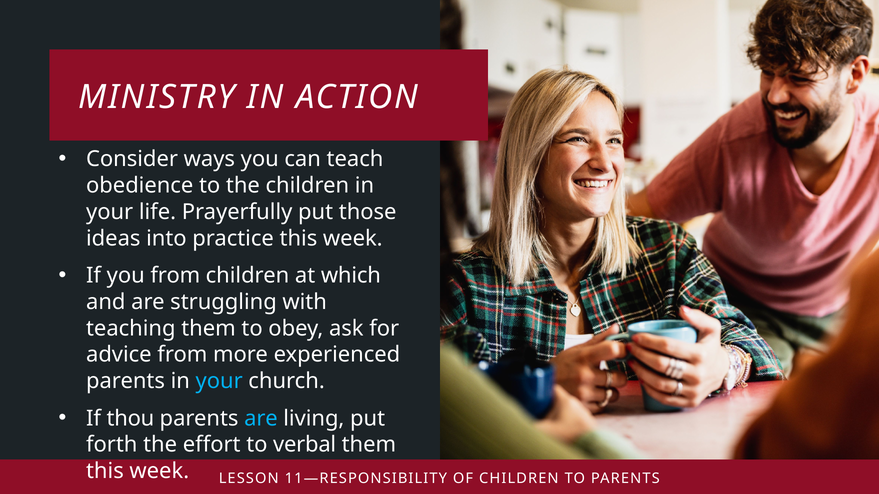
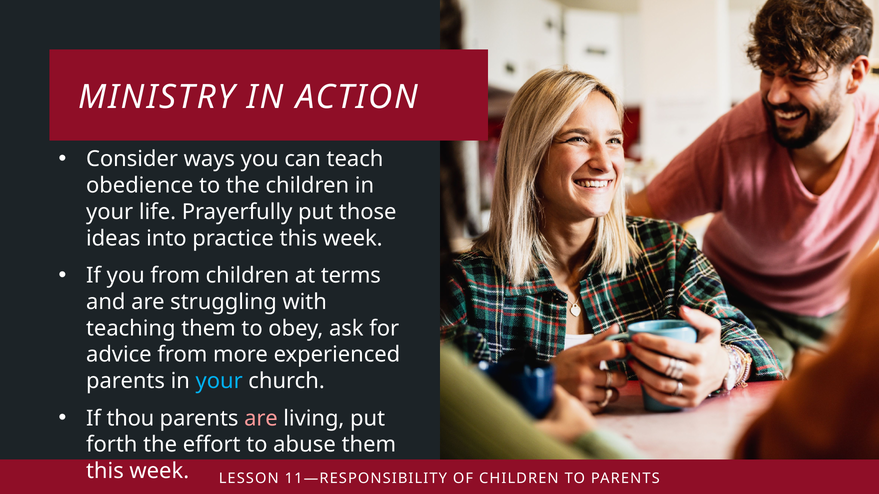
which: which -> terms (351, 276)
are colour: light blue -> pink (261, 419)
verbal: verbal -> abuse (304, 445)
